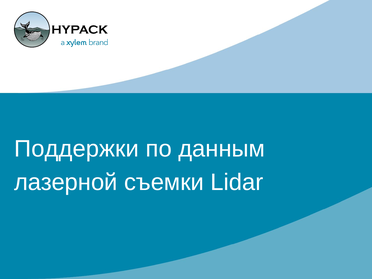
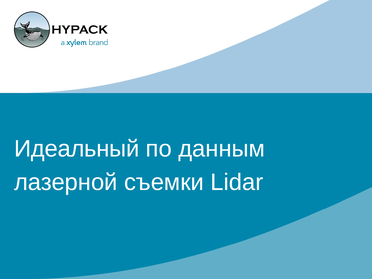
Поддержки: Поддержки -> Идеальный (77, 149)
